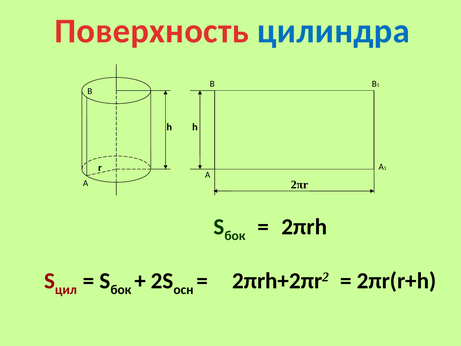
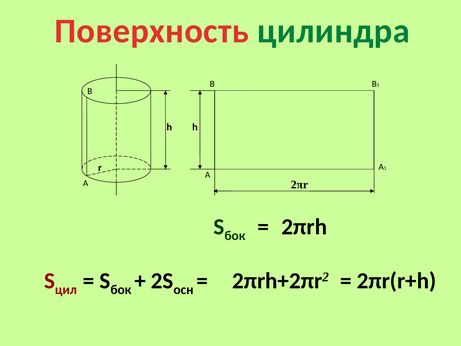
цилиндра colour: blue -> green (334, 31)
